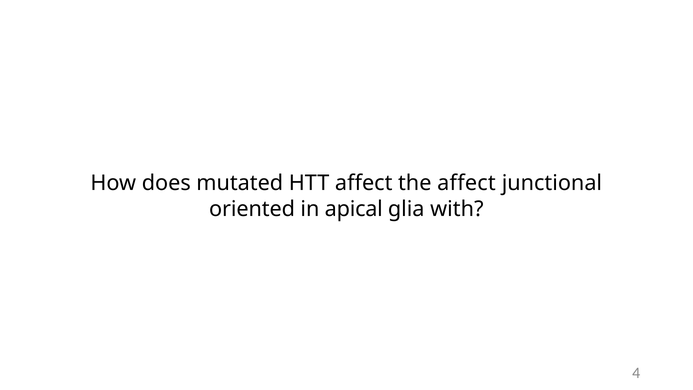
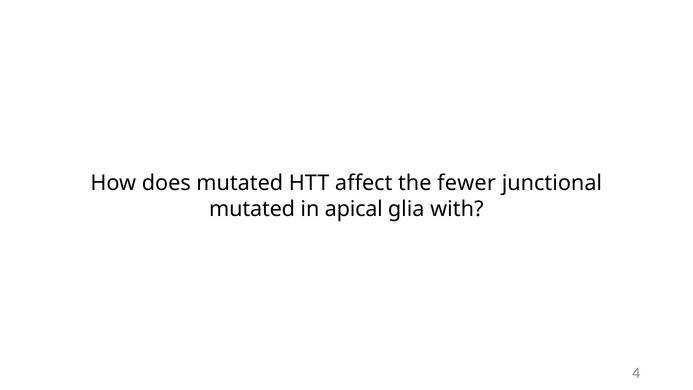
the affect: affect -> fewer (467, 183)
oriented: oriented -> mutated (252, 209)
